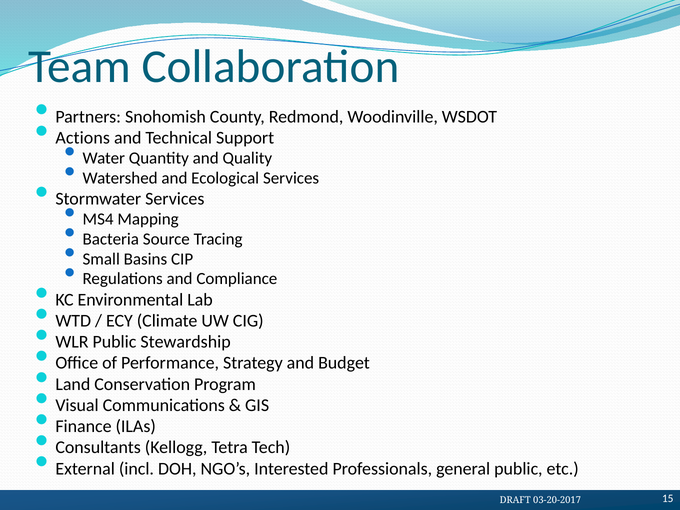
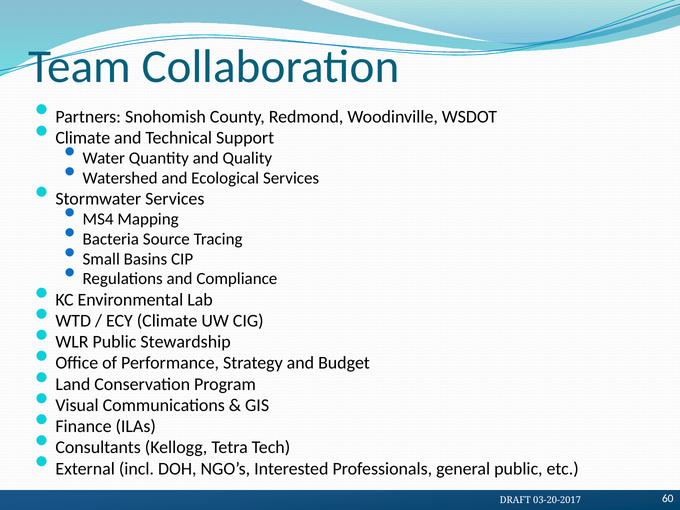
Actions: Actions -> Climate (83, 138)
15: 15 -> 60 (668, 498)
